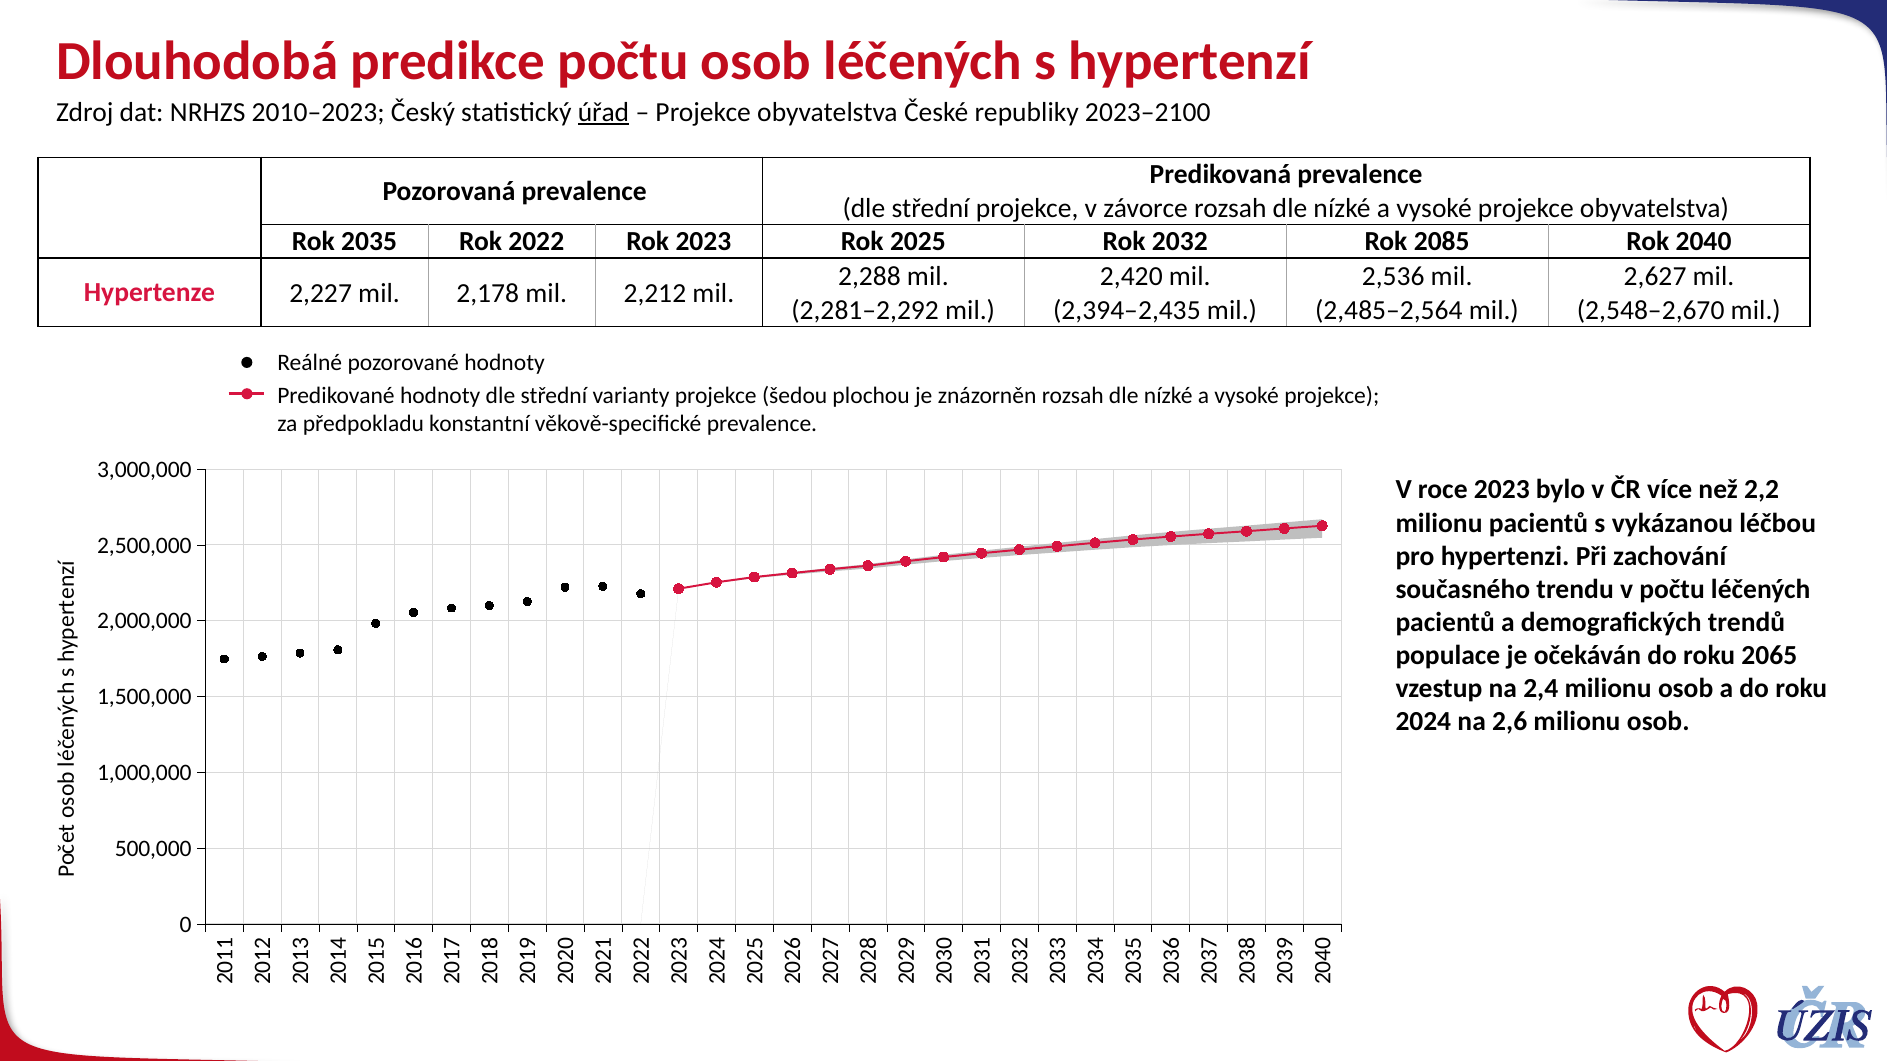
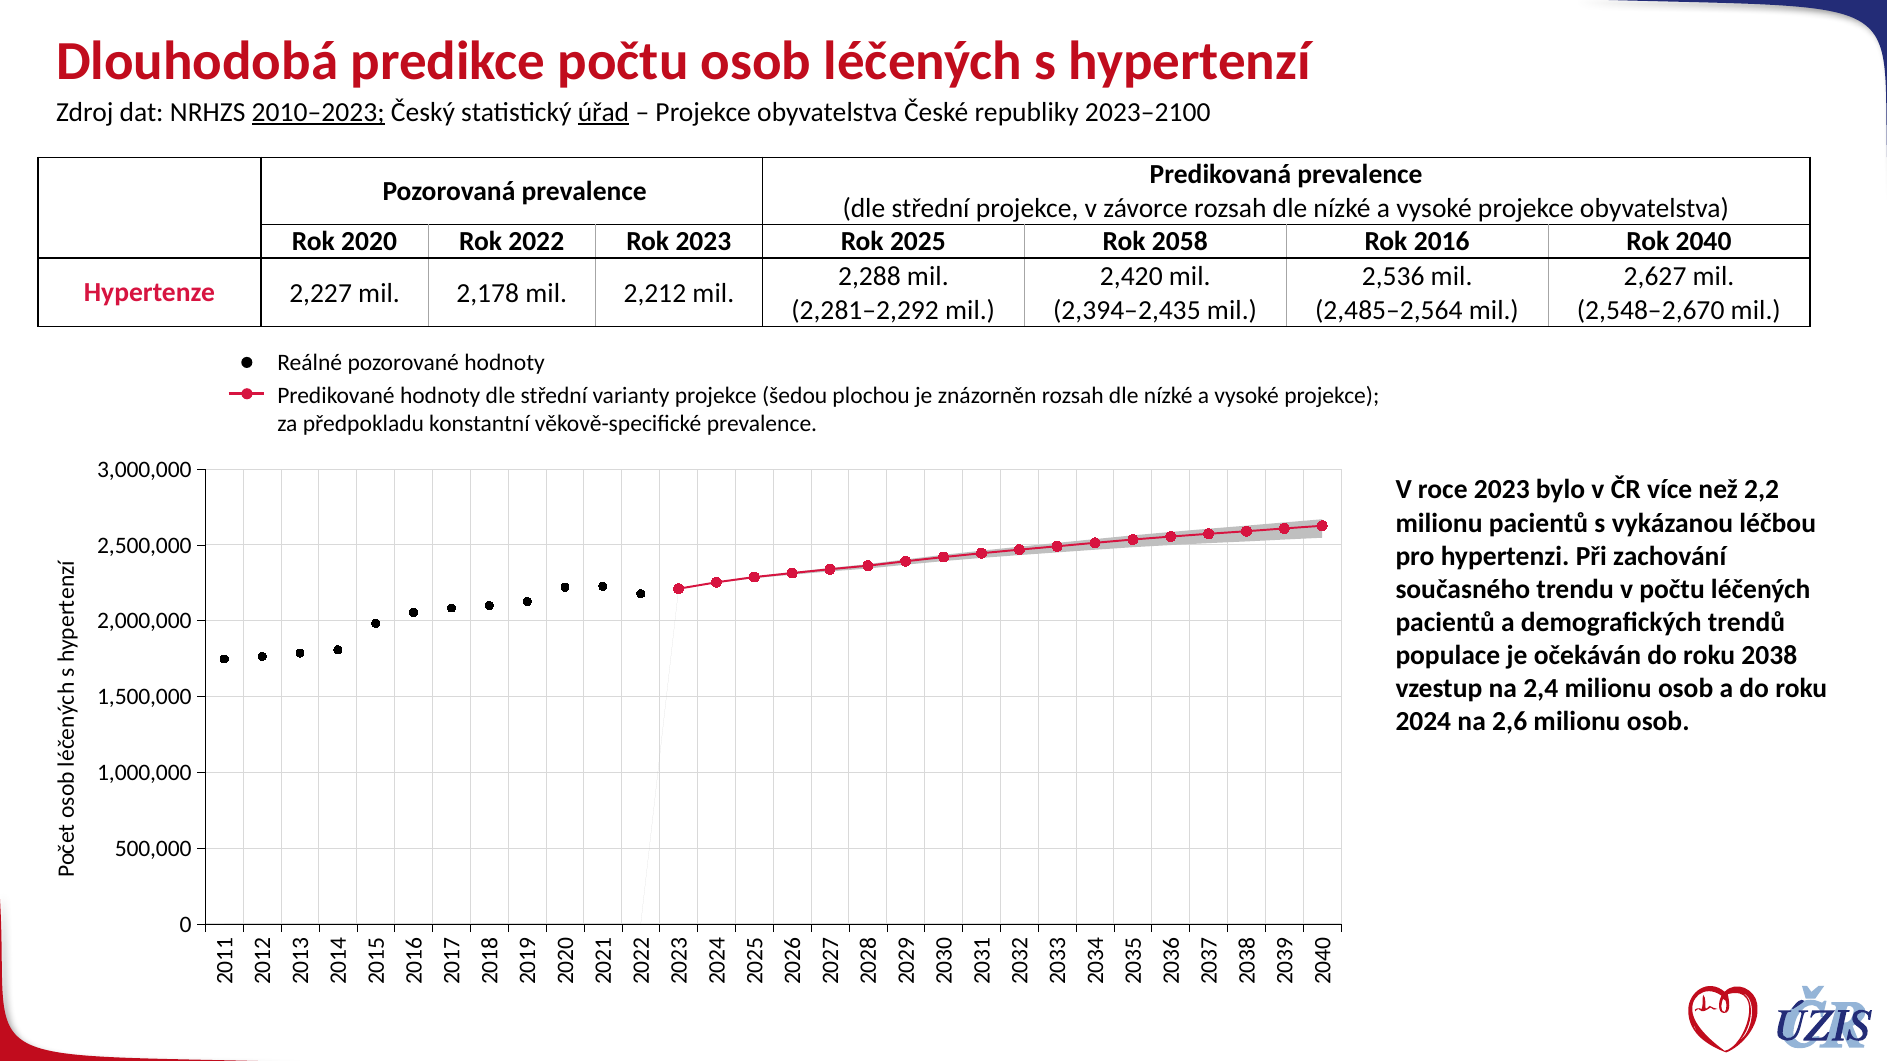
2010–2023 underline: none -> present (318, 112)
2035: 2035 -> 2020 (369, 242)
2032: 2032 -> 2058 (1180, 242)
2085: 2085 -> 2016 (1442, 242)
2065: 2065 -> 2038 (1769, 655)
